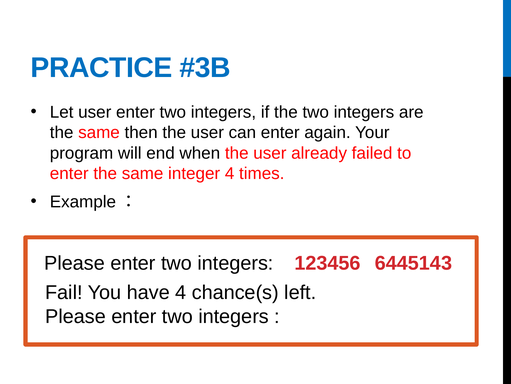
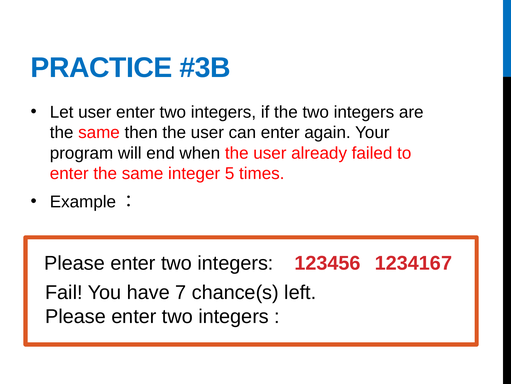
integer 4: 4 -> 5 (230, 173)
6445143: 6445143 -> 1234167 (413, 263)
have 4: 4 -> 7 (181, 292)
